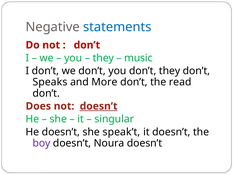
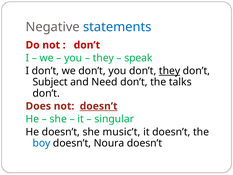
music: music -> speak (138, 58)
they underline: none -> present (170, 71)
Speaks: Speaks -> Subject (50, 82)
More: More -> Need (104, 82)
read: read -> talks (180, 82)
speak’t: speak’t -> music’t (121, 132)
boy colour: purple -> blue (41, 143)
